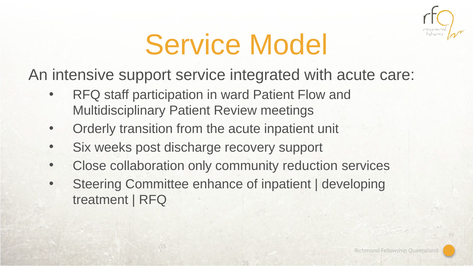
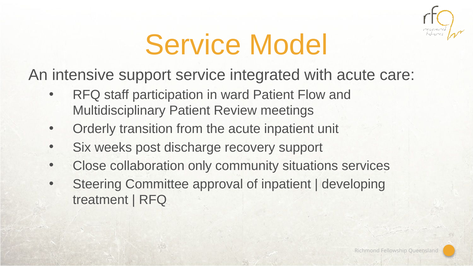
reduction: reduction -> situations (310, 166)
enhance: enhance -> approval (218, 184)
